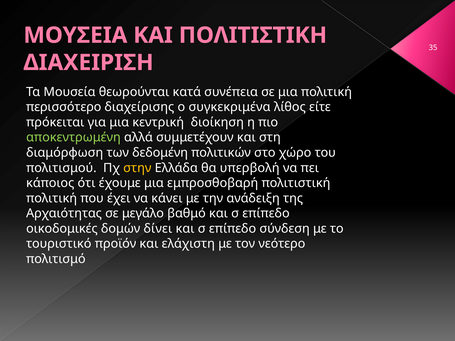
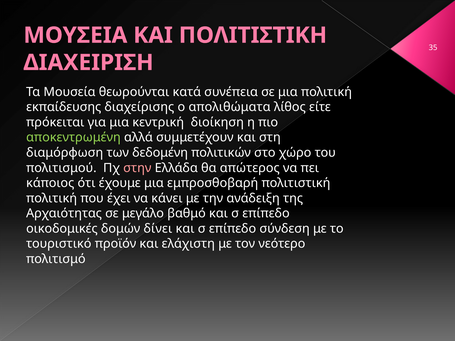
περισσότερο: περισσότερο -> εκπαίδευσης (64, 107)
συγκεκριμένα: συγκεκριμένα -> απολιθώματα (230, 107)
στην colour: yellow -> pink (137, 168)
υπερβολή: υπερβολή -> απώτερος (250, 168)
